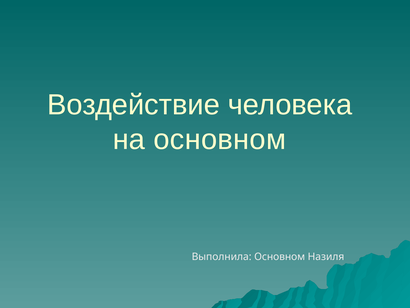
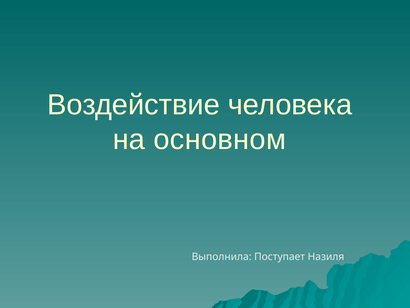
Выполнила Основном: Основном -> Поступает (280, 256)
